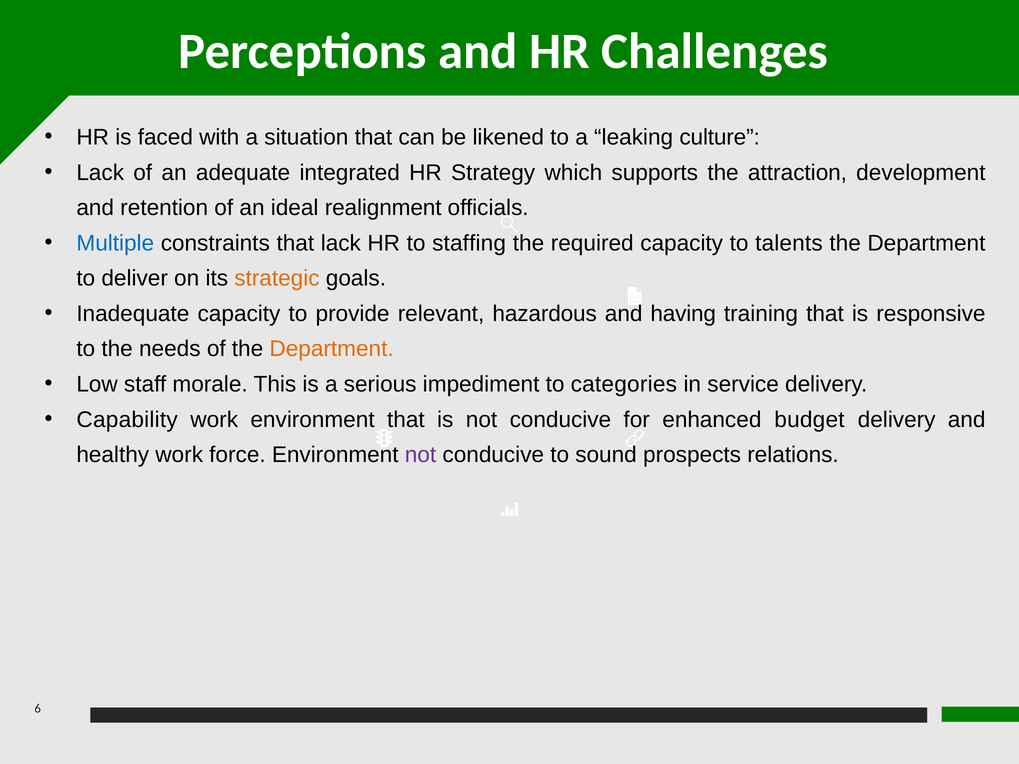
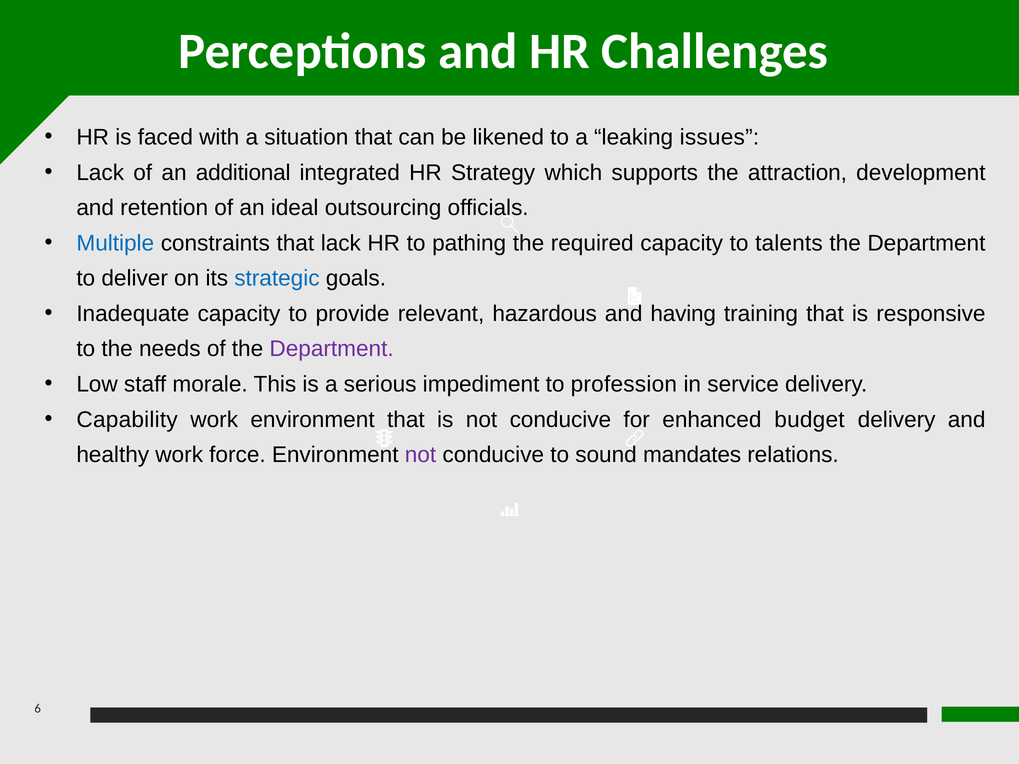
culture: culture -> issues (719, 137)
adequate: adequate -> additional (243, 173)
realignment: realignment -> outsourcing (383, 208)
staffing: staffing -> pathing (469, 243)
strategic colour: orange -> blue (277, 279)
Department colour: orange -> purple (332, 349)
categories: categories -> profession (624, 384)
prospects: prospects -> mandates (692, 455)
